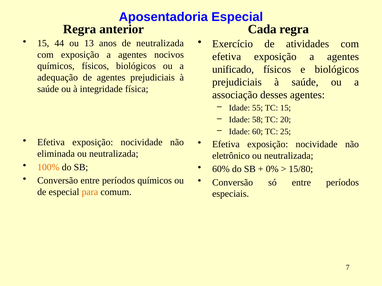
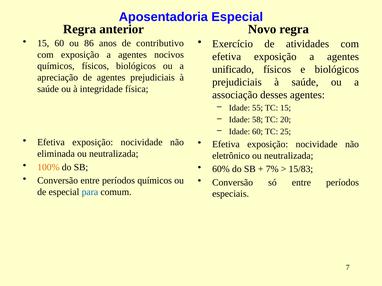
Cada: Cada -> Novo (262, 29)
15 44: 44 -> 60 (59, 43)
13: 13 -> 86 (89, 43)
de neutralizada: neutralizada -> contributivo (160, 43)
adequação: adequação -> apreciação (58, 78)
0%: 0% -> 7% (272, 169)
15/80: 15/80 -> 15/83 (301, 169)
para colour: orange -> blue (90, 192)
